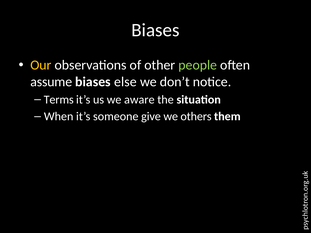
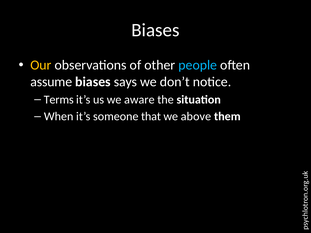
people colour: light green -> light blue (198, 65)
else: else -> says (126, 82)
give: give -> that (151, 117)
others: others -> above (196, 117)
